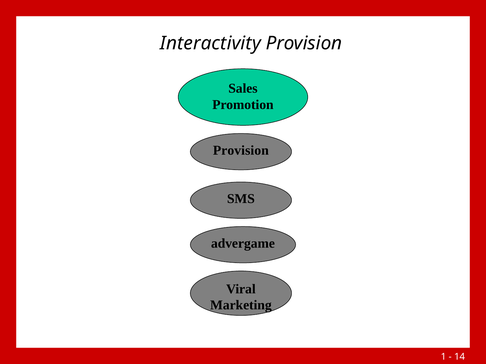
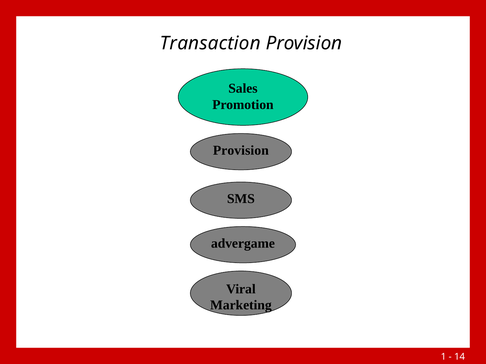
Interactivity: Interactivity -> Transaction (210, 43)
